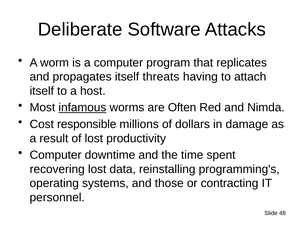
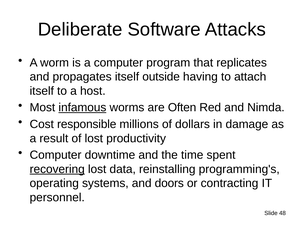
threats: threats -> outside (161, 77)
recovering underline: none -> present (57, 169)
those: those -> doors (169, 183)
